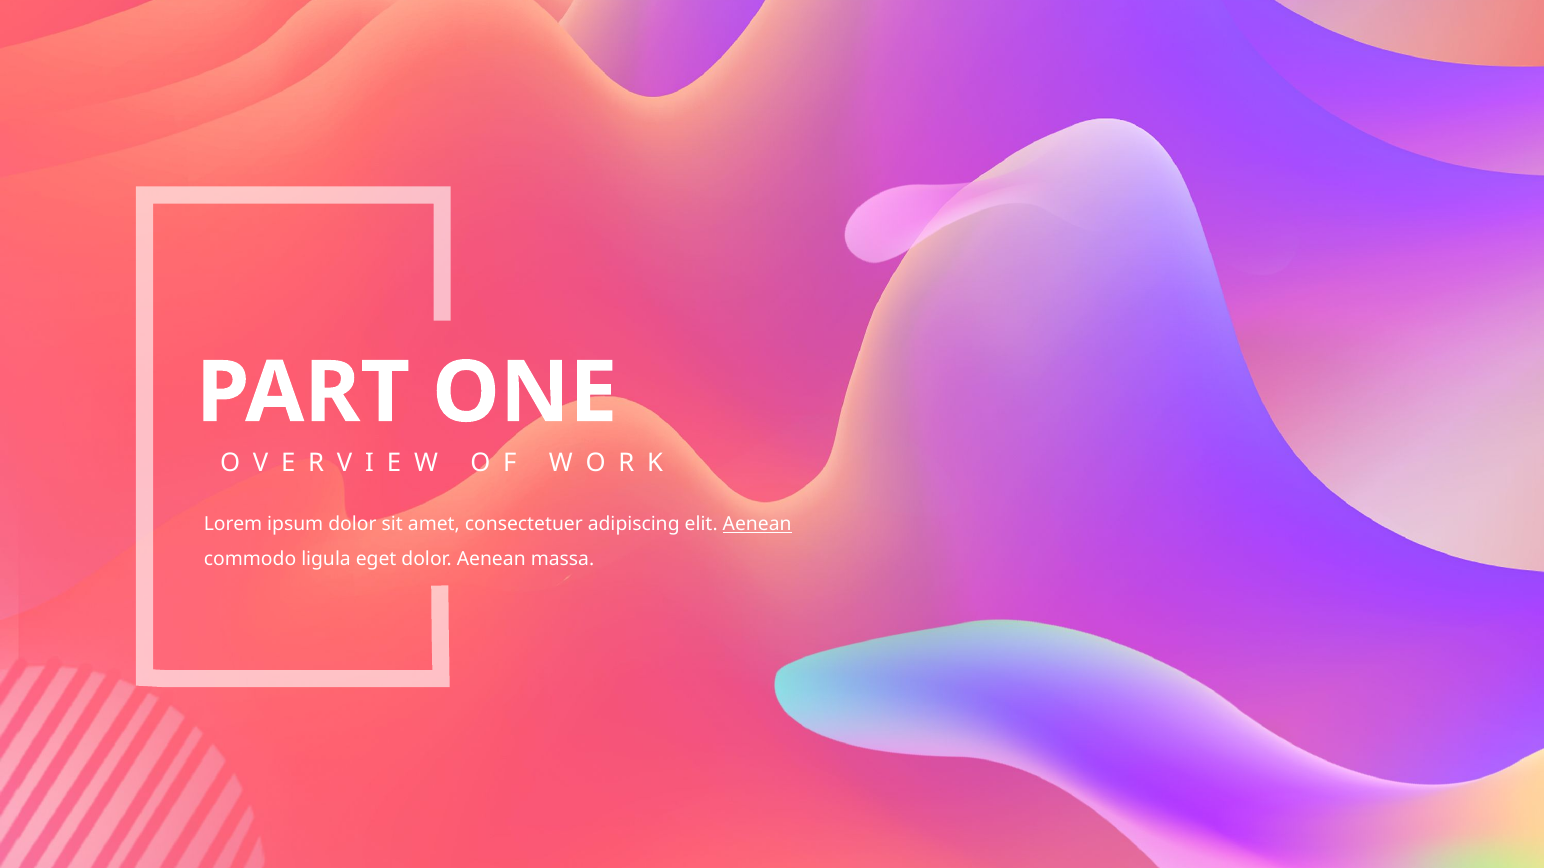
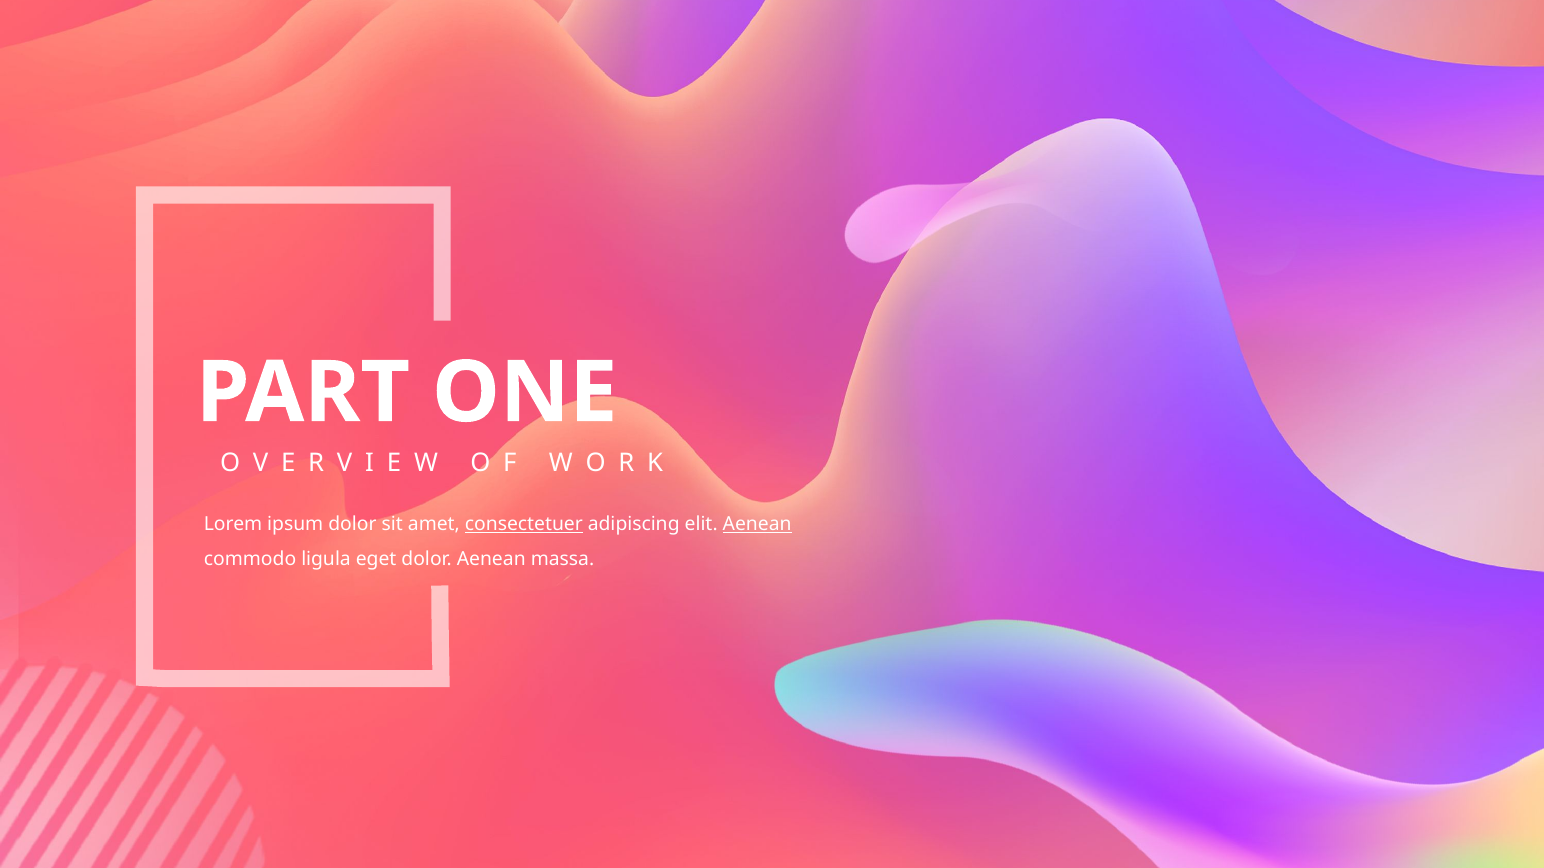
consectetuer underline: none -> present (524, 524)
